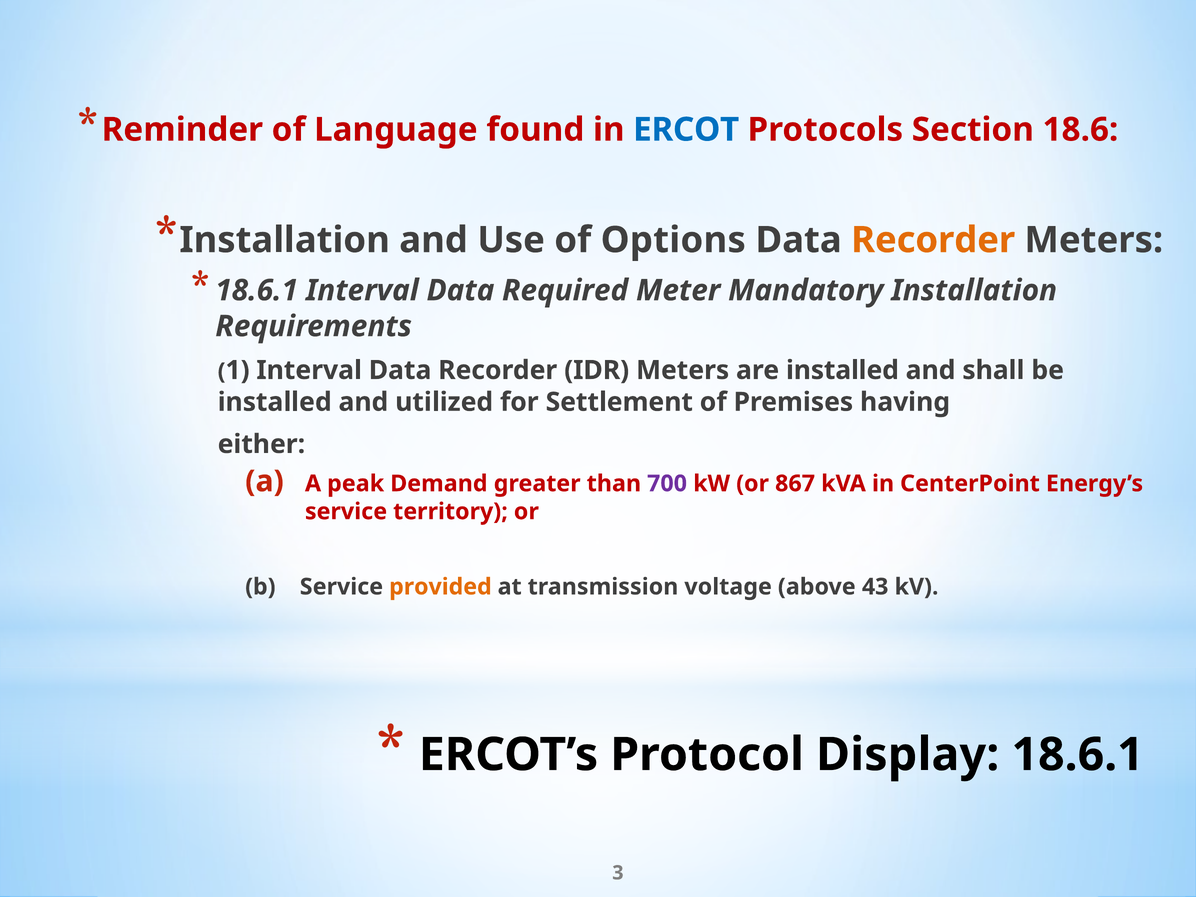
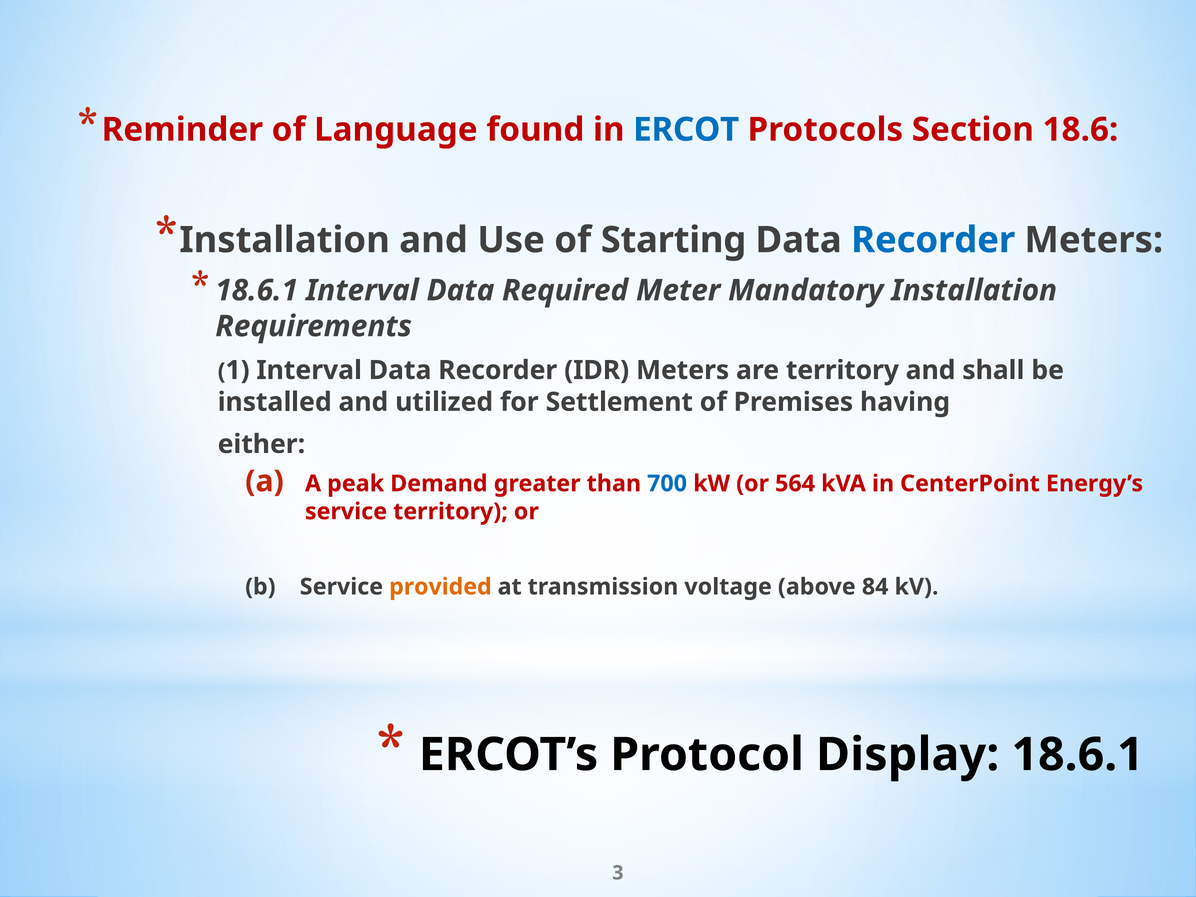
Options: Options -> Starting (674, 240)
Recorder colour: orange -> blue (933, 240)
are installed: installed -> territory (842, 370)
700 colour: purple -> blue (667, 484)
867: 867 -> 564 (795, 484)
43: 43 -> 84 (875, 587)
